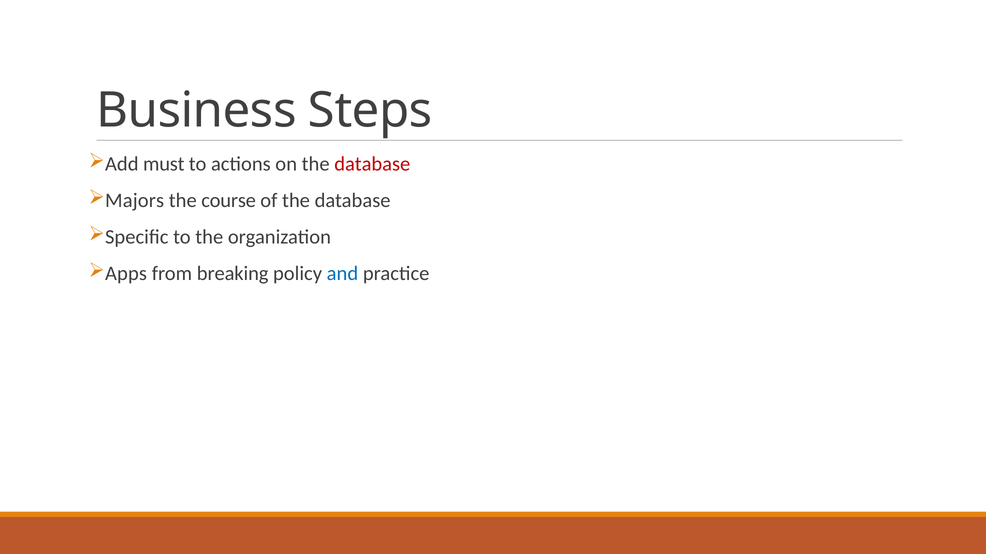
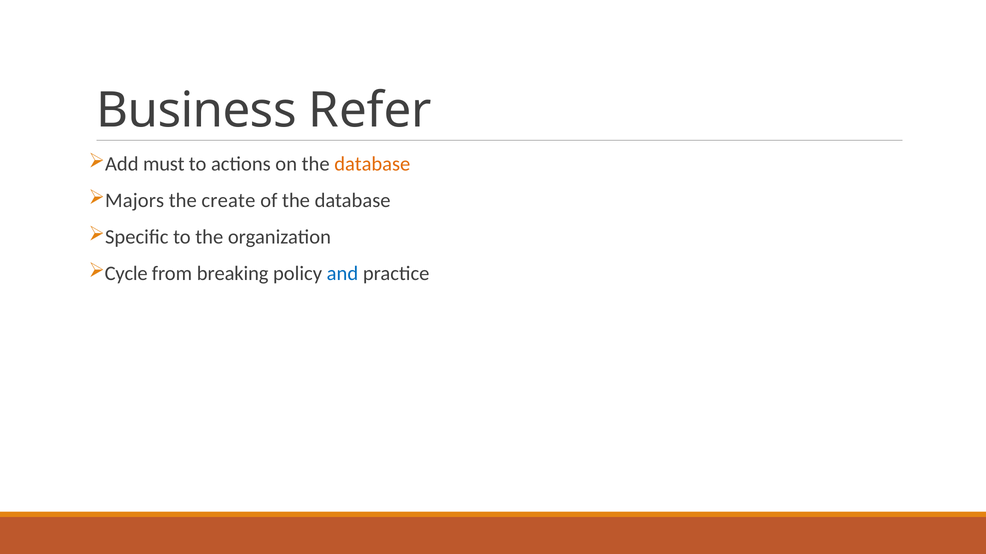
Steps: Steps -> Refer (370, 110)
database colour: red -> orange (372, 164)
course: course -> create (228, 201)
Apps: Apps -> Cycle (126, 274)
